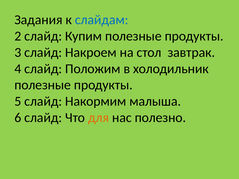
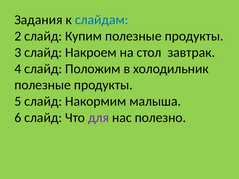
для colour: orange -> purple (99, 118)
